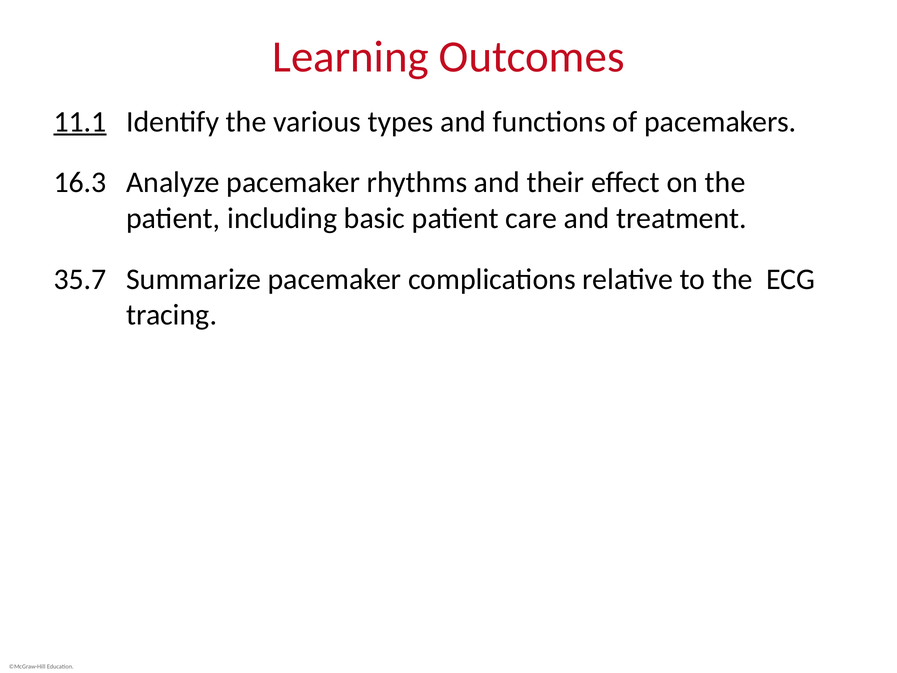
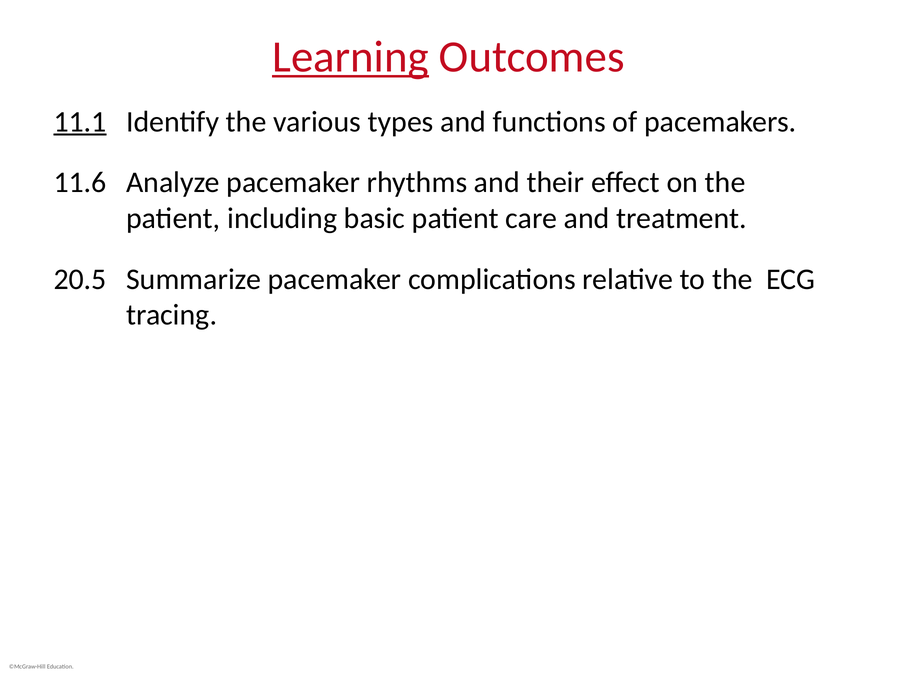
Learning underline: none -> present (351, 57)
16.3: 16.3 -> 11.6 (80, 182)
35.7: 35.7 -> 20.5 (80, 279)
